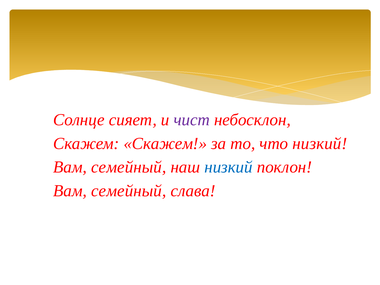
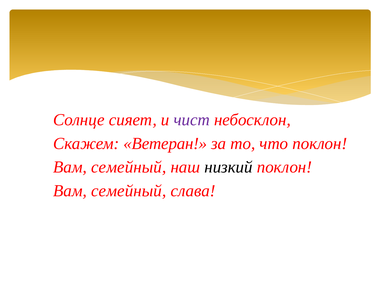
Скажем Скажем: Скажем -> Ветеран (165, 143)
что низкий: низкий -> поклон (320, 143)
низкий colour: blue -> black (229, 167)
